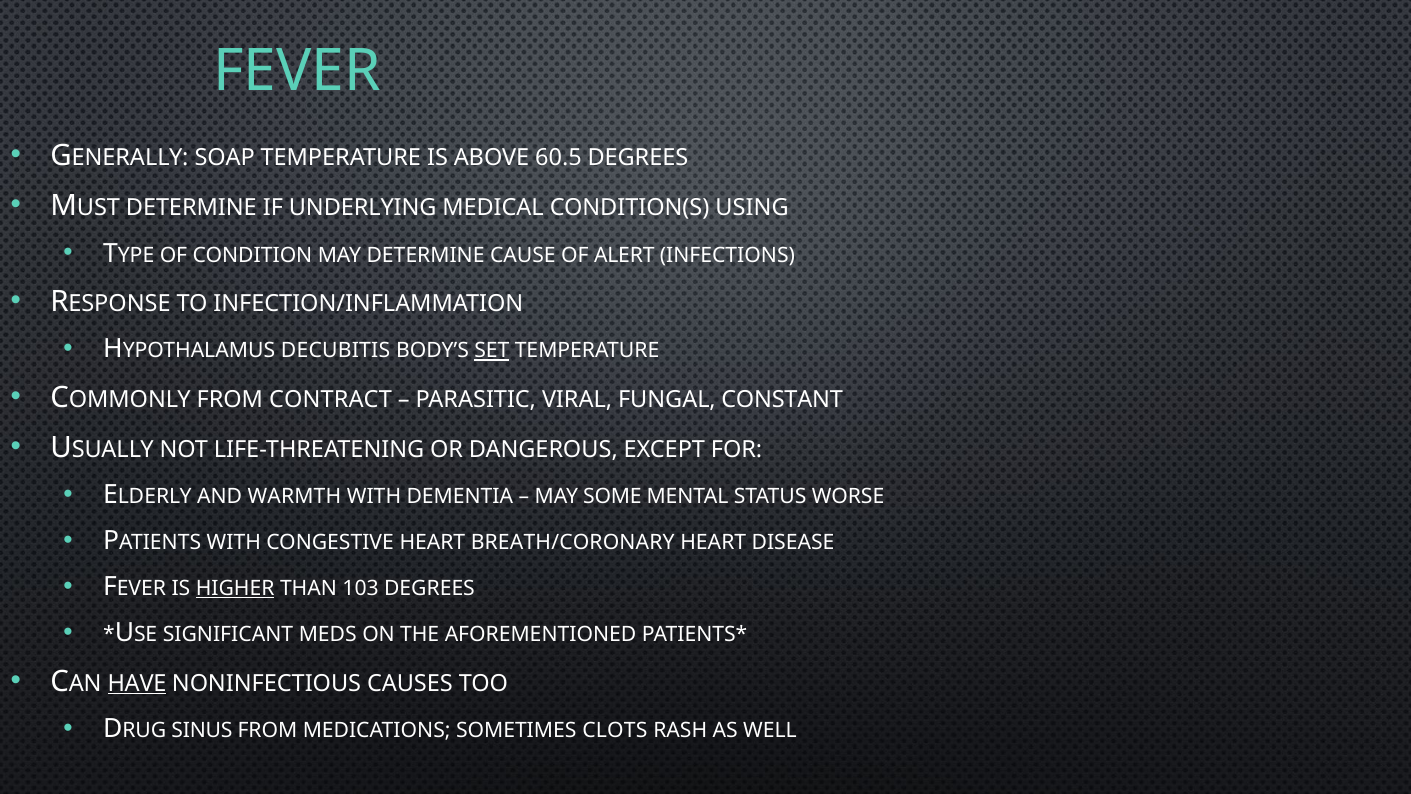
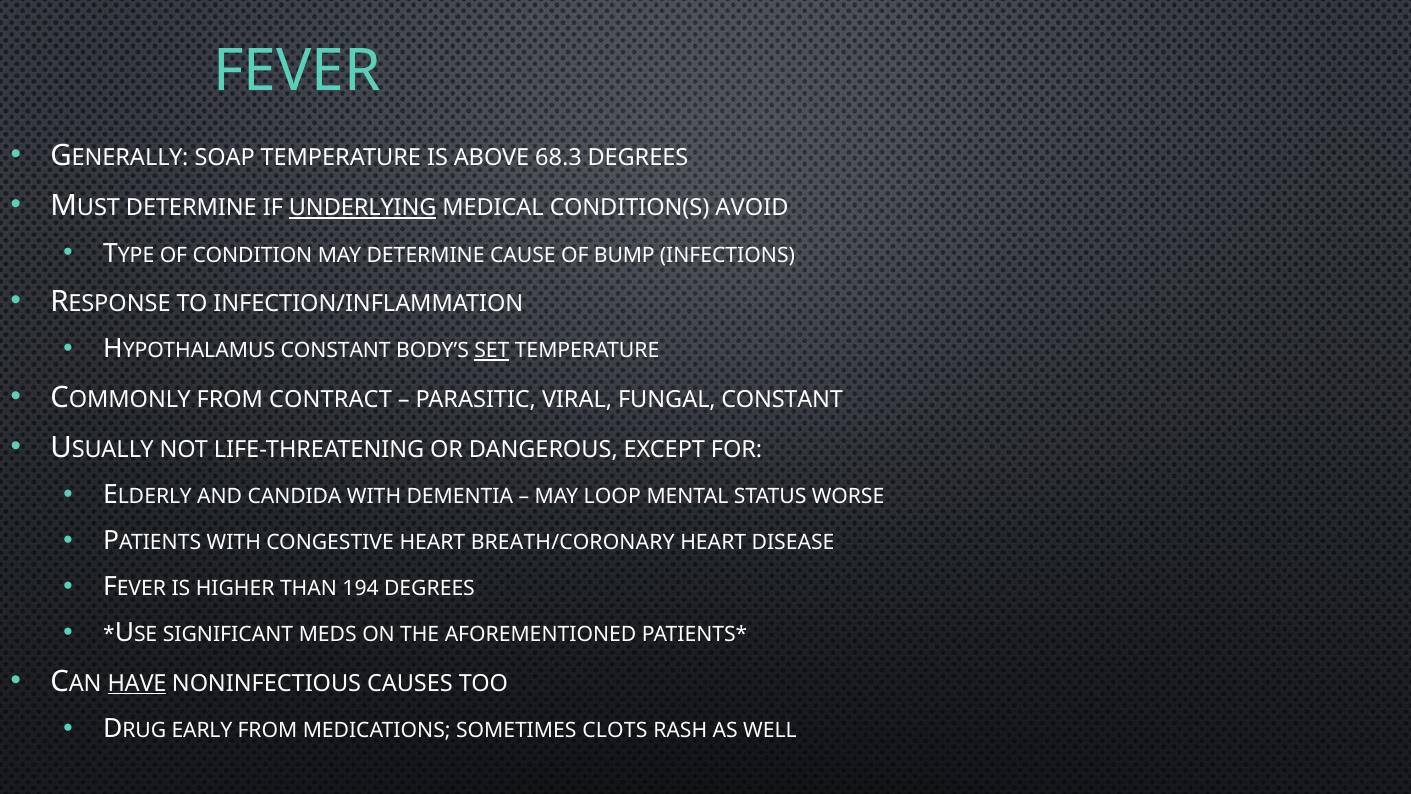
60.5: 60.5 -> 68.3 (558, 158)
UNDERLYING underline: none -> present (363, 208)
USING: USING -> AVOID (752, 208)
ALERT: ALERT -> BUMP (624, 255)
DECUBITIS: DECUBITIS -> CONSTANT (336, 351)
WARMTH: WARMTH -> CANDIDA (295, 497)
SOME: SOME -> LOOP (612, 497)
HIGHER underline: present -> none (235, 588)
103: 103 -> 194 (361, 588)
SINUS: SINUS -> EARLY (202, 730)
